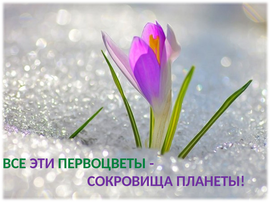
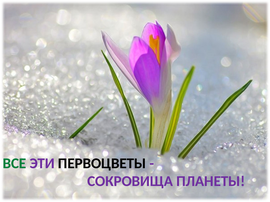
ПЕРВОЦВЕТЫ colour: green -> black (102, 164)
